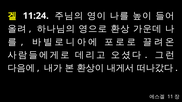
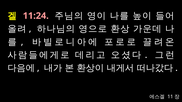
11:24 colour: white -> pink (36, 16)
